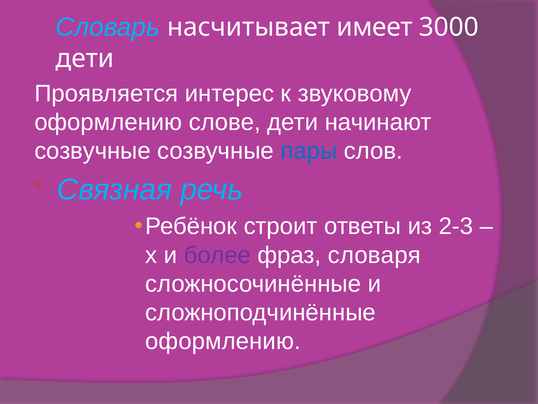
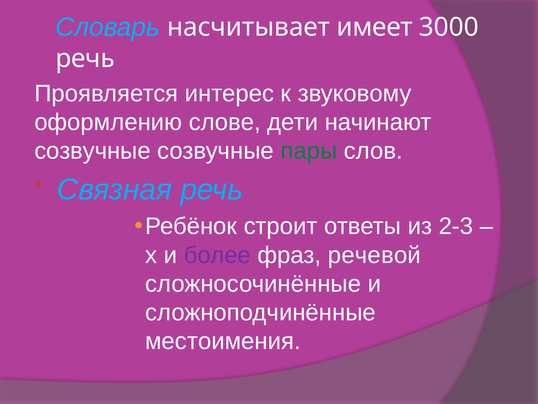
дети: дети -> речь (85, 58)
пары colour: blue -> green (309, 151)
словаря: словаря -> речевой (374, 255)
оформлению: оформлению -> местоимения (223, 341)
